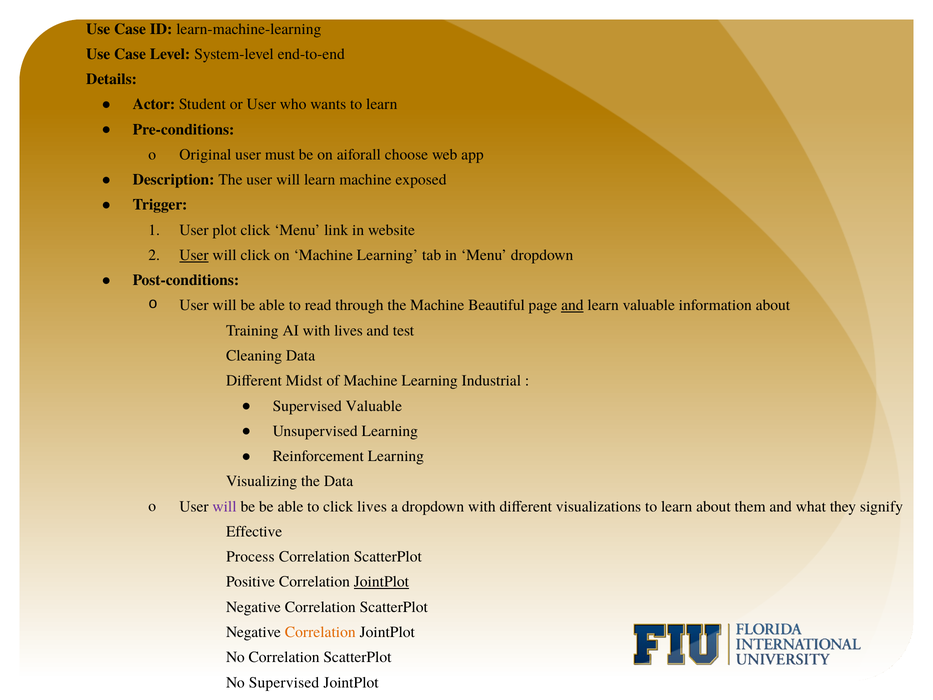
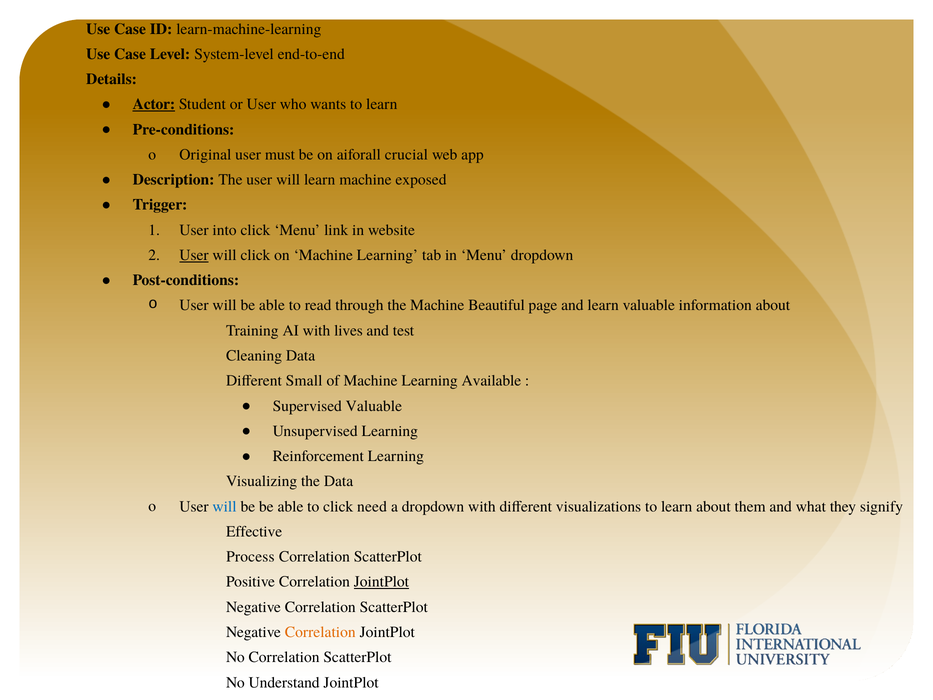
Actor underline: none -> present (154, 104)
choose: choose -> crucial (406, 155)
plot: plot -> into (225, 230)
and underline: present -> none (572, 305)
Midst: Midst -> Small (304, 381)
Industrial: Industrial -> Available (491, 381)
will colour: purple -> blue (225, 506)
click lives: lives -> need (372, 506)
No Supervised: Supervised -> Understand (284, 682)
